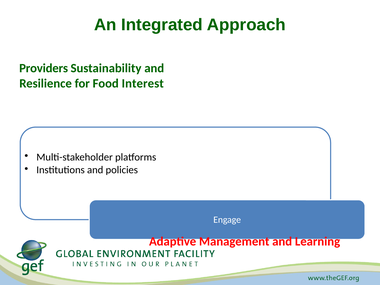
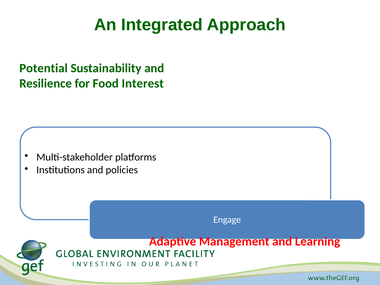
Providers: Providers -> Potential (44, 68)
